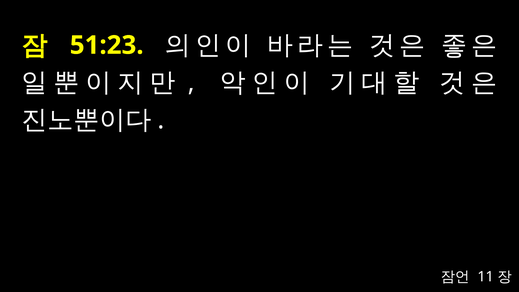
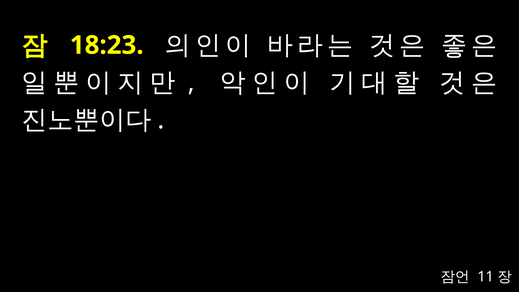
51:23: 51:23 -> 18:23 (107, 45)
